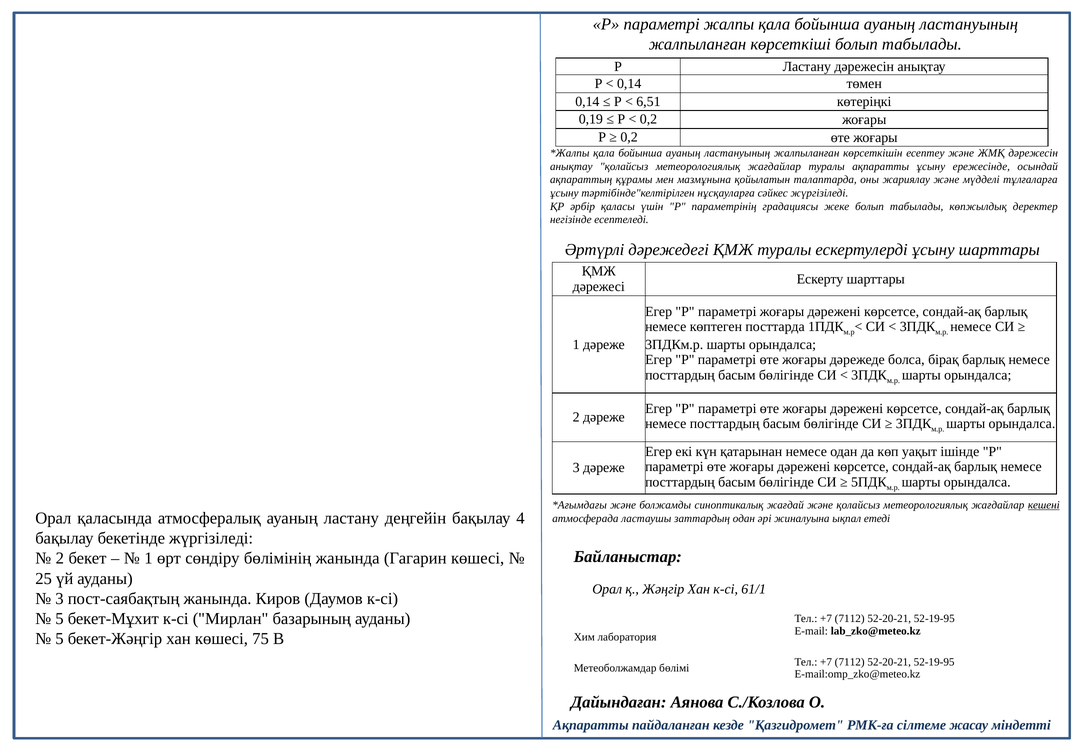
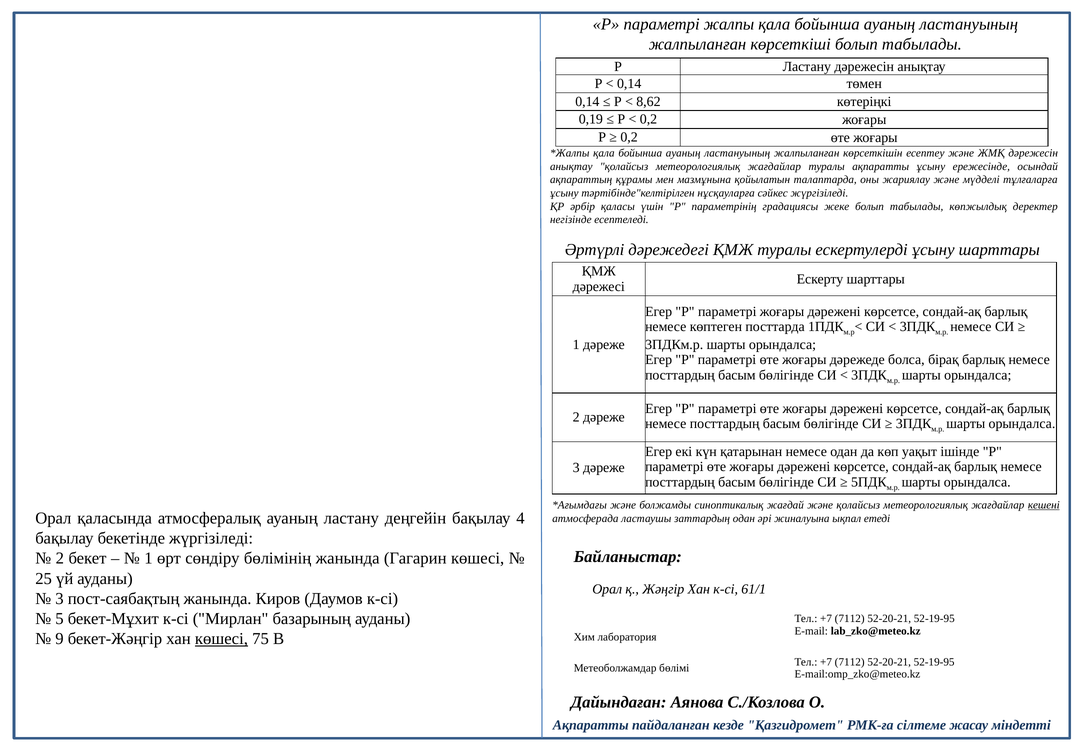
6,51: 6,51 -> 8,62 (648, 101)
5: 5 -> 9 (59, 638)
көшесі underline: none -> present (221, 638)
